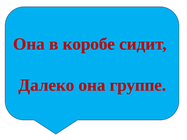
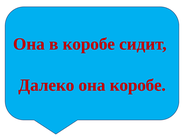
она группе: группе -> коробе (138, 85)
